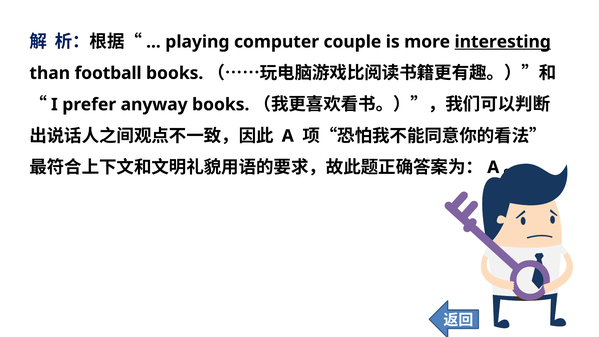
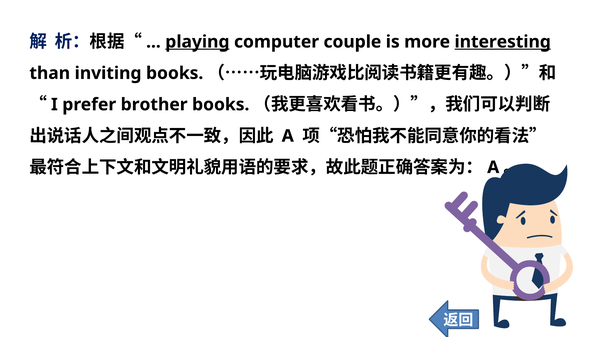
playing underline: none -> present (197, 42)
football: football -> inviting (108, 73)
anyway: anyway -> brother (154, 105)
